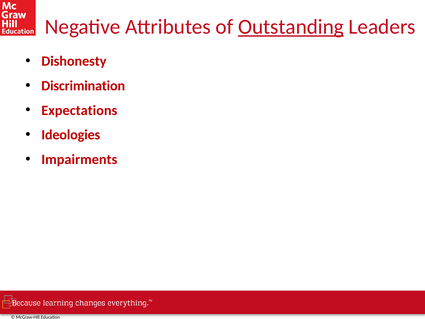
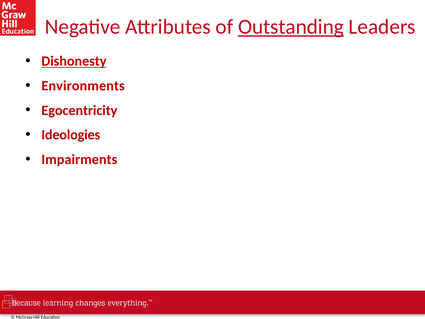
Dishonesty underline: none -> present (74, 61)
Discrimination: Discrimination -> Environments (83, 86)
Expectations: Expectations -> Egocentricity (79, 110)
